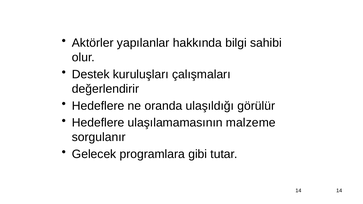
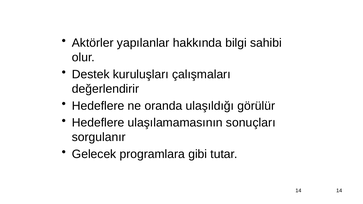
malzeme: malzeme -> sonuçları (251, 123)
